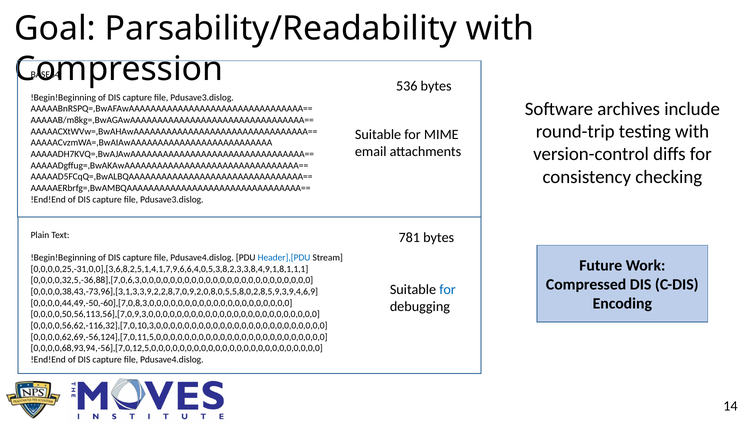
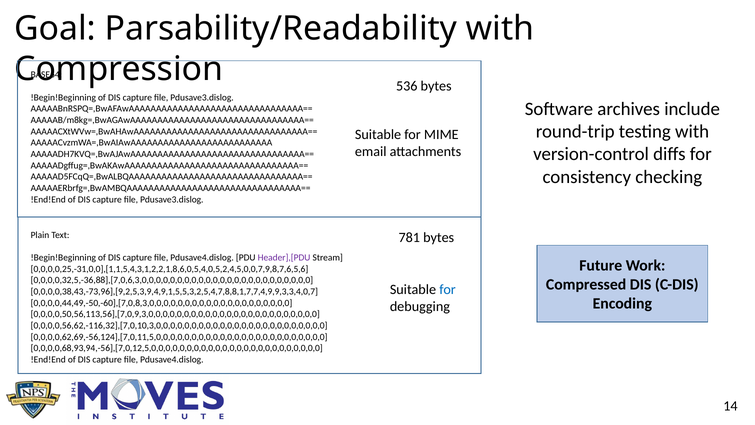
Header],[PDU colour: blue -> purple (284, 257)
0,0,0,0,25,-31,0,0],[3,6,8,2,5,1,4,1,7,9,6,6,4,0,5,3,8,2,3,3,8,4,9,1,8,1,1,1: 0,0,0,0,25,-31,0,0],[3,6,8,2,5,1,4,1,7,9,6,6,4,0,5,3,8,2,3,3,8,4,9,1,8,1,1,1 -> 0,0,0,0,25,-31,0,0],[1,1,5,4,3,1,2,2,1,8,6,0,5,4,0,5,2,4,5,0,0,7,9,8,7,6,5,6 (169, 269)
0,0,0,0,38,43,-73,96],[3,1,3,3,9,2,2,8,7,0,9,2,0,8,0,5,5,8,0,2,8,5,9,3,9,4,6,9: 0,0,0,0,38,43,-73,96],[3,1,3,3,9,2,2,8,7,0,9,2,0,8,0,5,5,8,0,2,8,5,9,3,9,4,6,9 -> 0,0,0,0,38,43,-73,96],[9,2,5,3,9,4,9,1,5,5,3,2,5,4,7,8,8,1,7,7,4,9,9,3,3,4,0,7 (174, 291)
